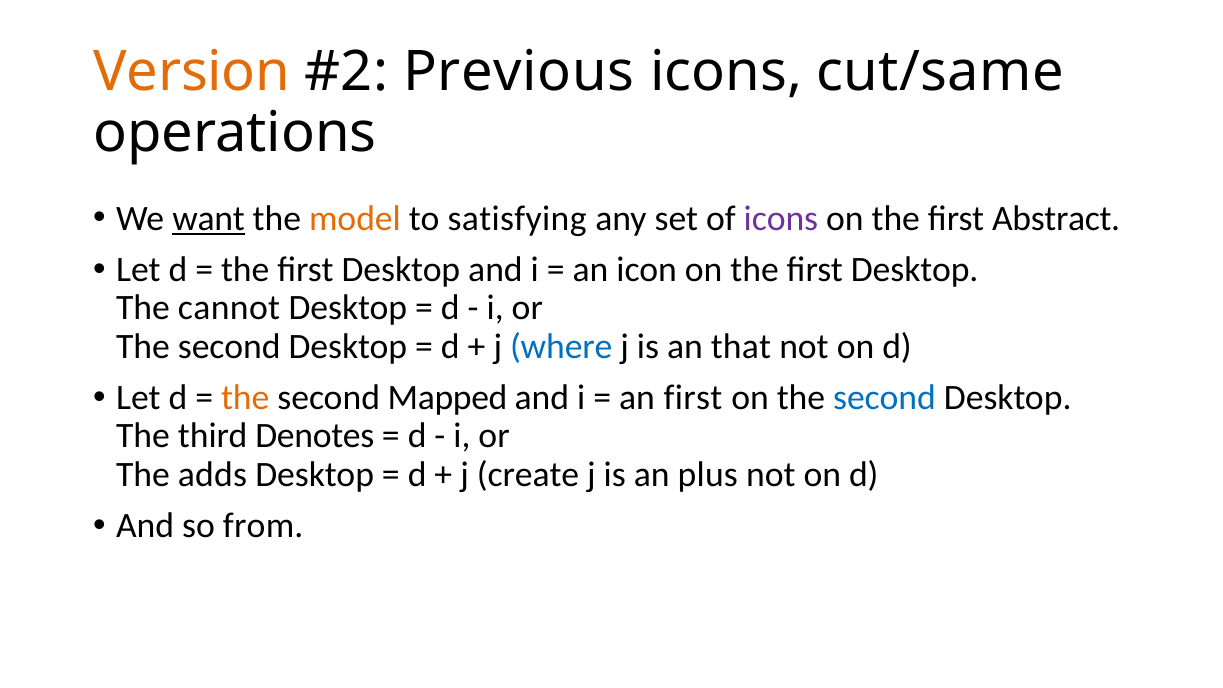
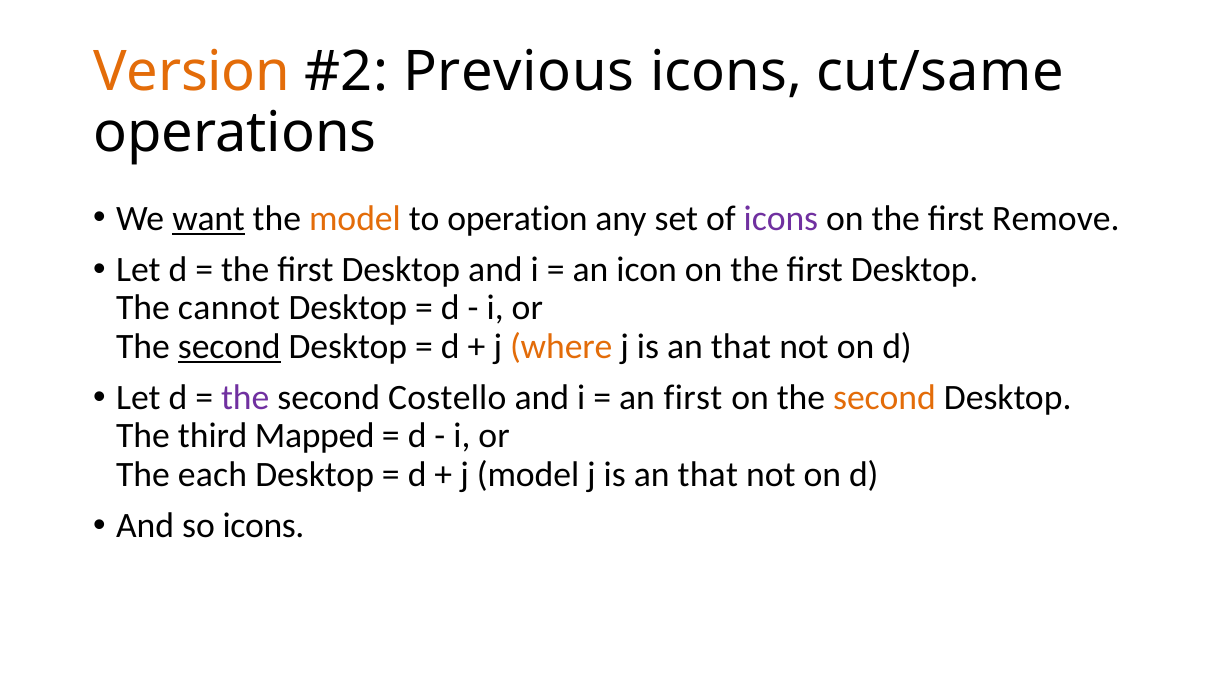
satisfying: satisfying -> operation (517, 218)
Abstract: Abstract -> Remove (1056, 218)
second underline: none -> present (229, 346)
where colour: blue -> orange (561, 346)
the colour: orange -> purple (245, 398)
Mapped: Mapped -> Costello (447, 398)
second colour: blue -> orange (884, 398)
Denotes: Denotes -> Mapped (315, 436)
adds: adds -> each (213, 475)
j create: create -> model (528, 475)
plus: plus -> that (708, 475)
so from: from -> icons (264, 526)
